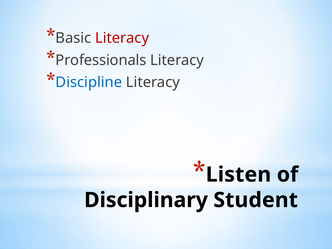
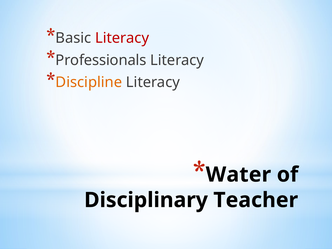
Discipline colour: blue -> orange (89, 82)
Listen: Listen -> Water (238, 175)
Student: Student -> Teacher (256, 200)
